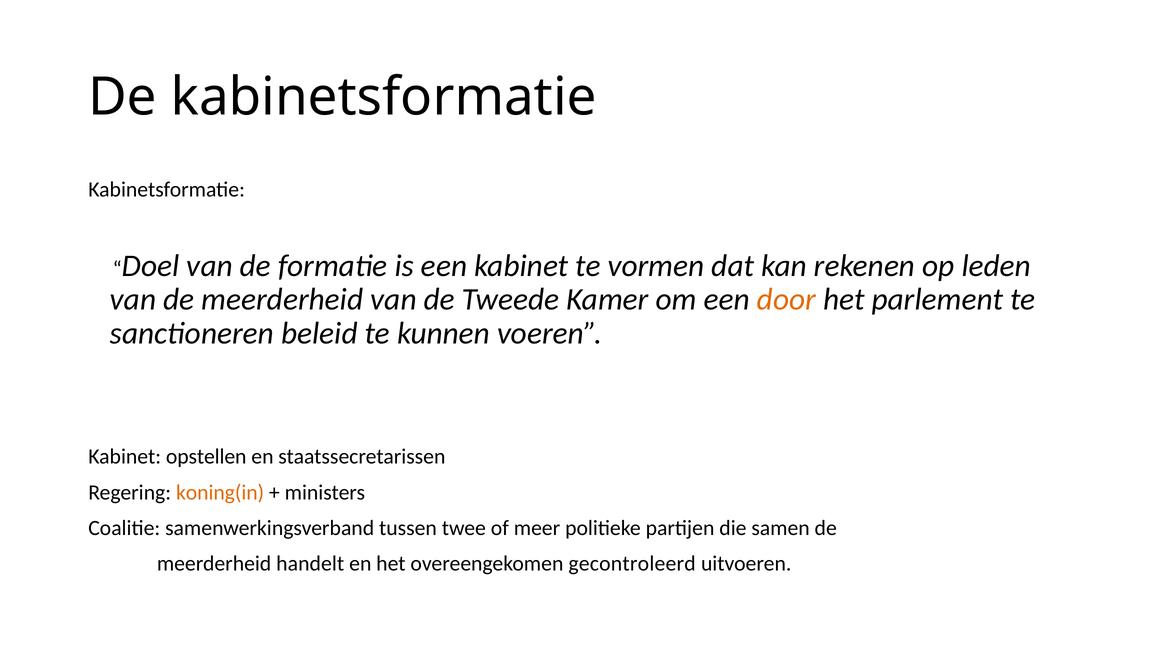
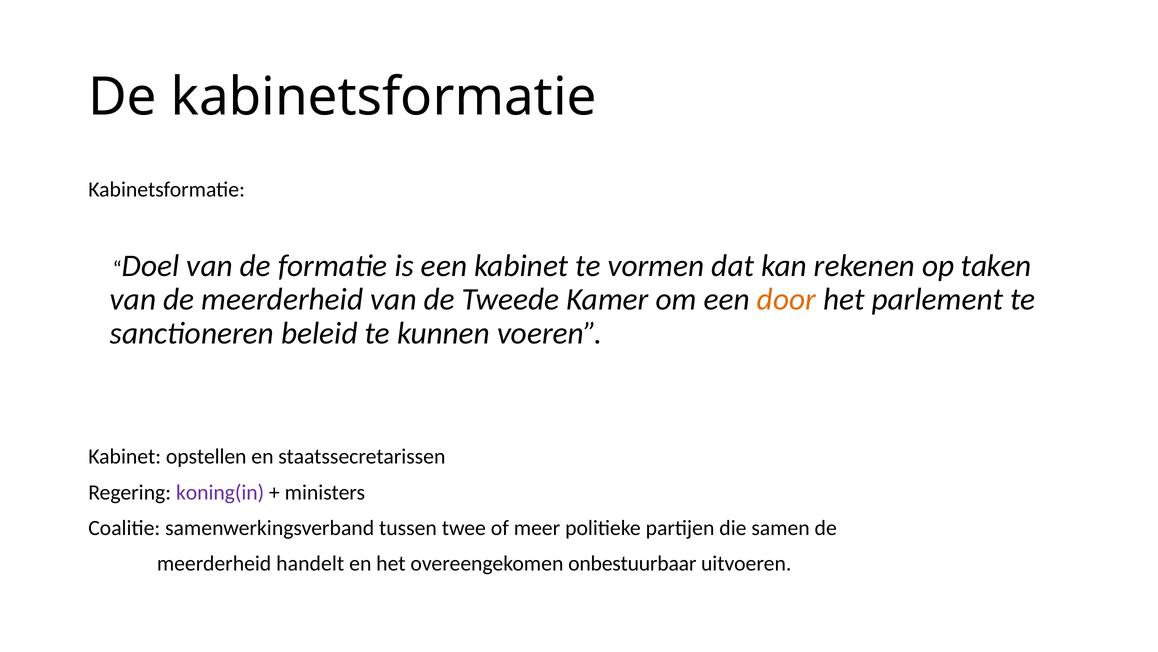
leden: leden -> taken (996, 265)
koning(in colour: orange -> purple (220, 492)
gecontroleerd: gecontroleerd -> onbestuurbaar (632, 563)
